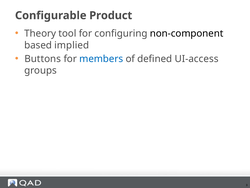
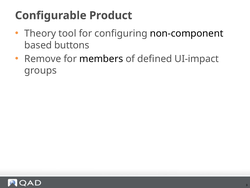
implied: implied -> buttons (72, 45)
Buttons: Buttons -> Remove (43, 59)
members colour: blue -> black (101, 59)
UI-access: UI-access -> UI-impact (197, 59)
